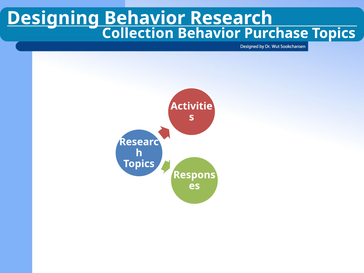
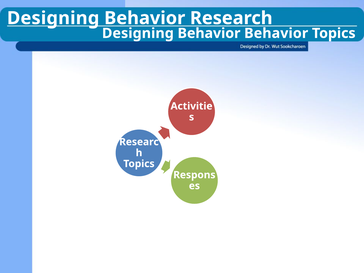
Collection: Collection -> Designing (138, 33)
Behavior Purchase: Purchase -> Behavior (276, 33)
